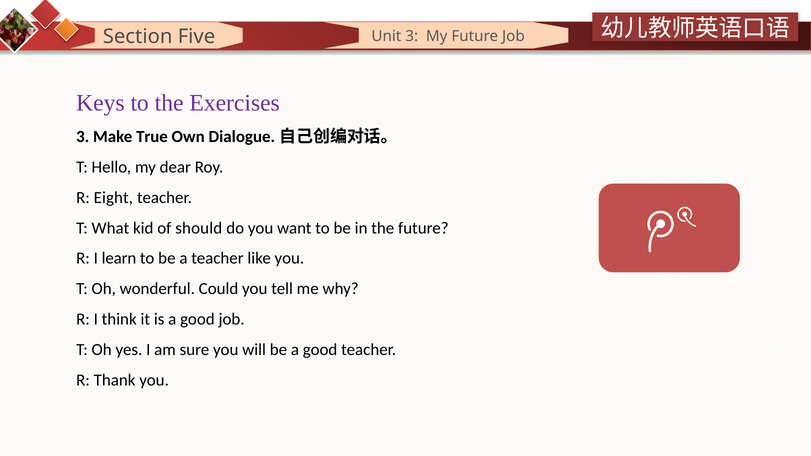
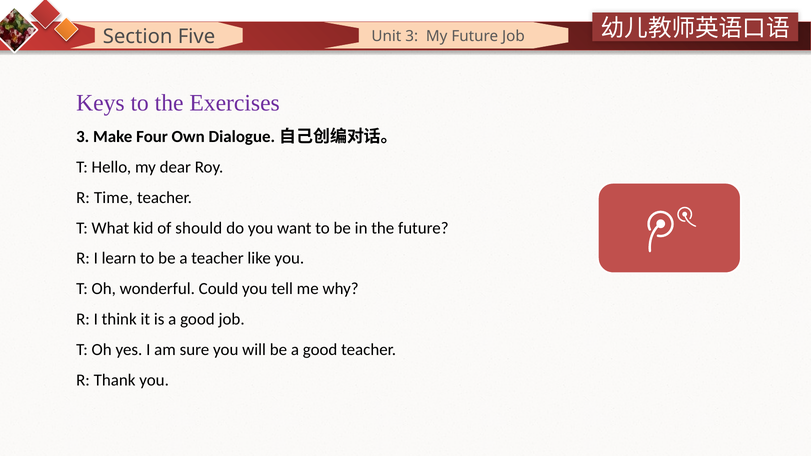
True: True -> Four (152, 137)
Eight: Eight -> Time (113, 198)
